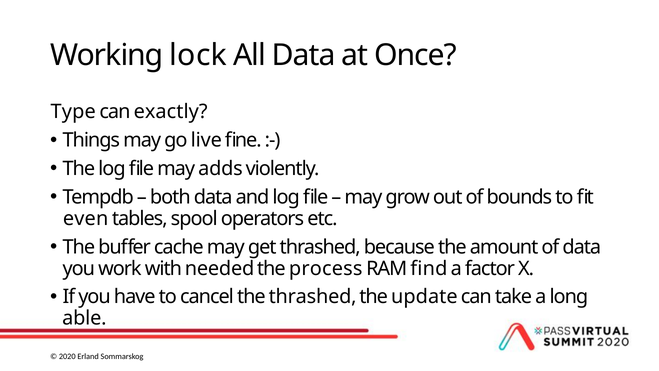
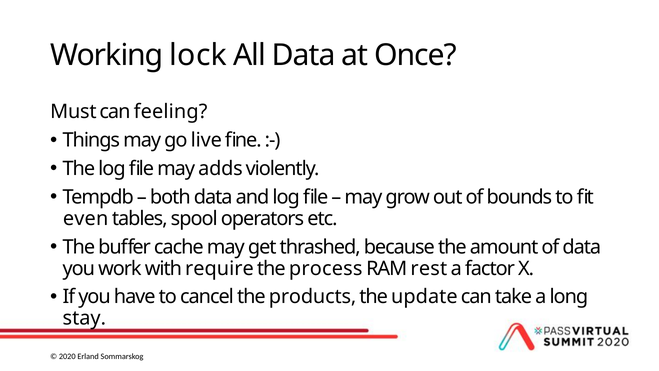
Type: Type -> Must (73, 112)
exactly: exactly -> feeling (171, 112)
needed: needed -> require (219, 268)
find: find -> rest (429, 268)
the thrashed: thrashed -> products (313, 297)
able: able -> stay (84, 318)
